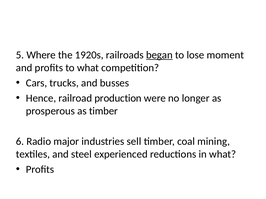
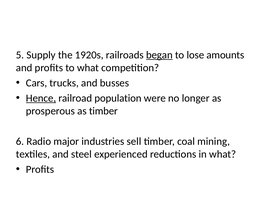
Where: Where -> Supply (41, 55)
moment: moment -> amounts (225, 55)
Hence underline: none -> present (41, 98)
production: production -> population (118, 98)
